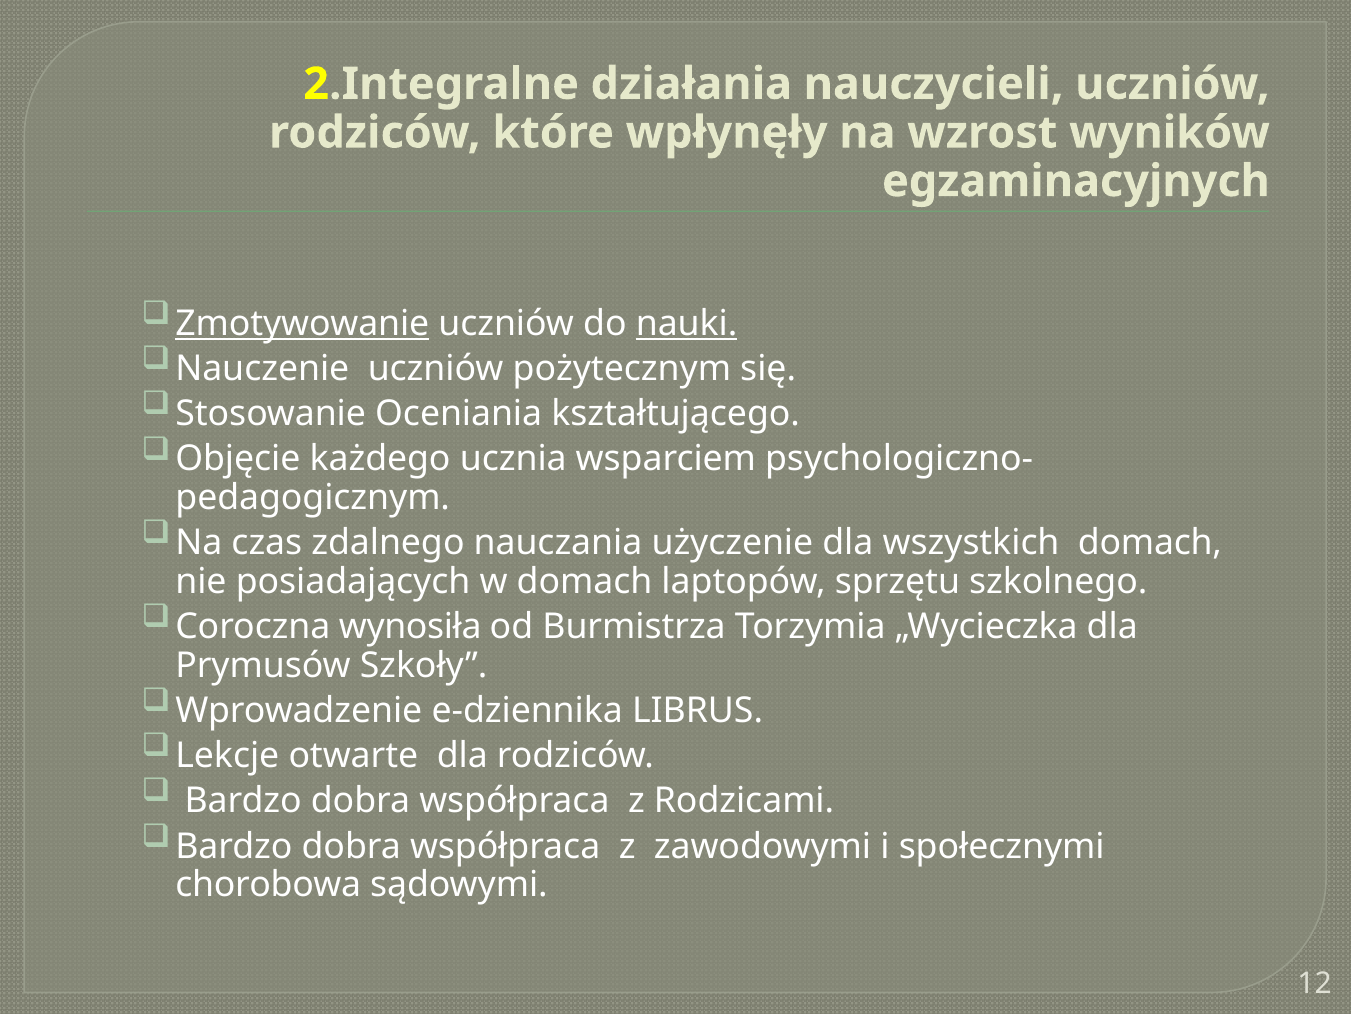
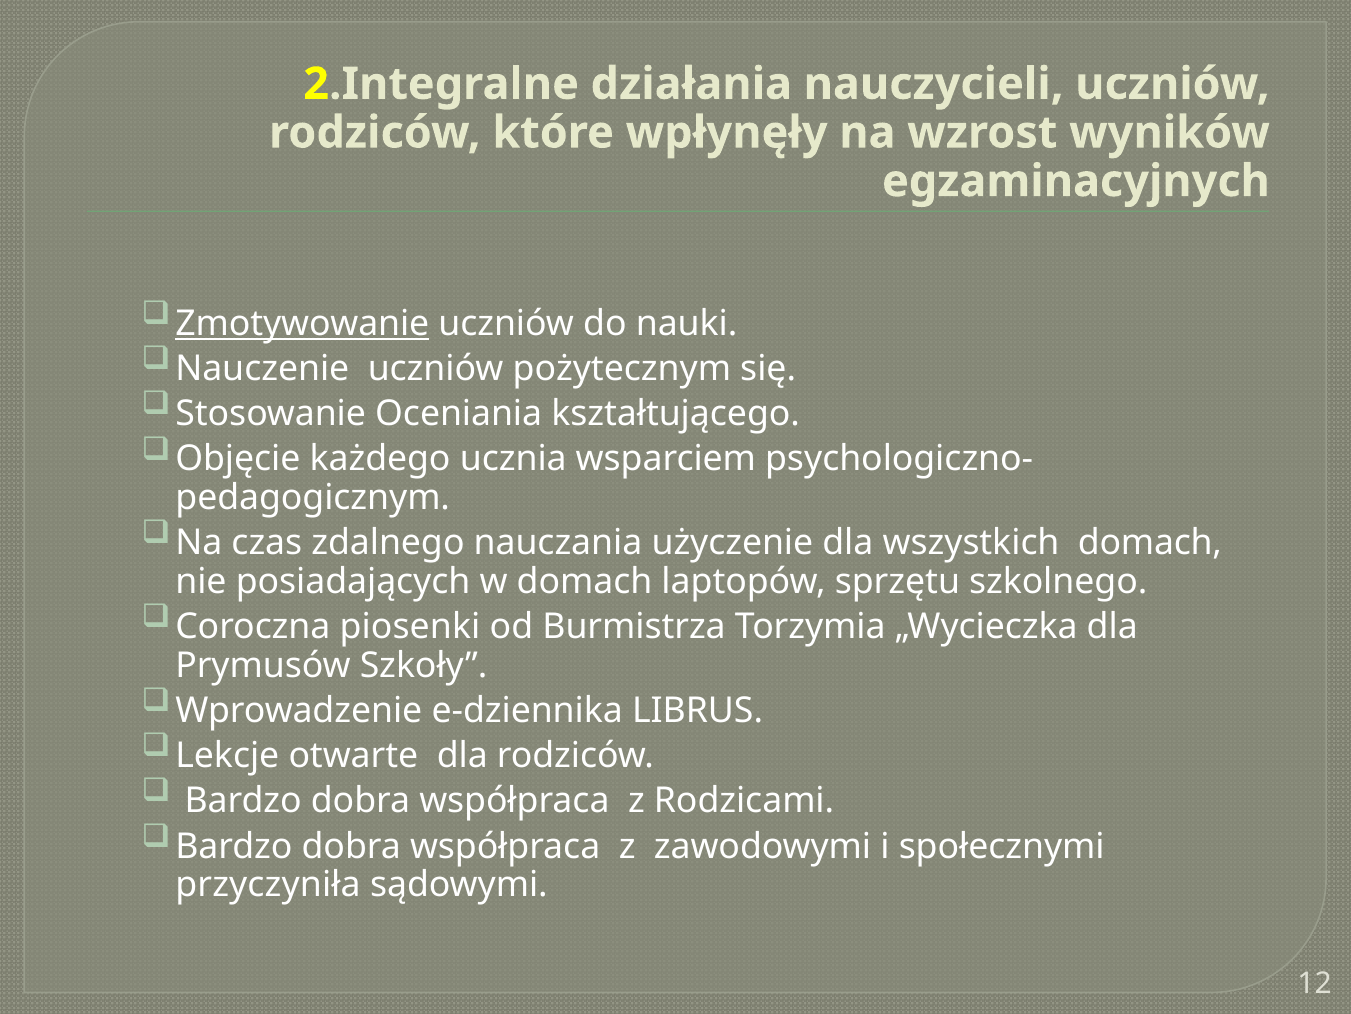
nauki underline: present -> none (687, 323)
wynosiła: wynosiła -> piosenki (410, 626)
chorobowa: chorobowa -> przyczyniła (268, 884)
